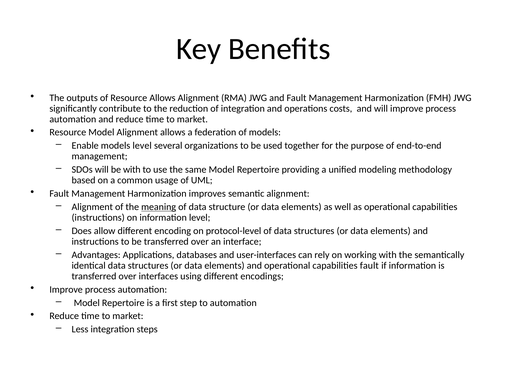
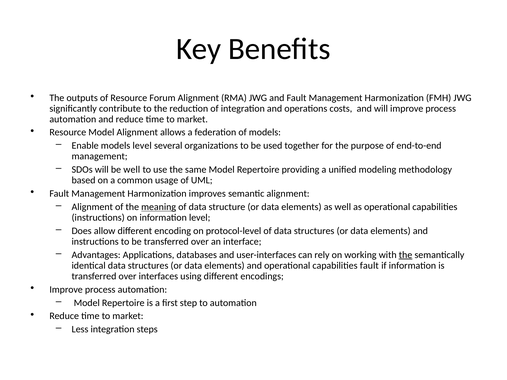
Resource Allows: Allows -> Forum (162, 98)
be with: with -> well (132, 170)
the underline: none -> present (406, 255)
